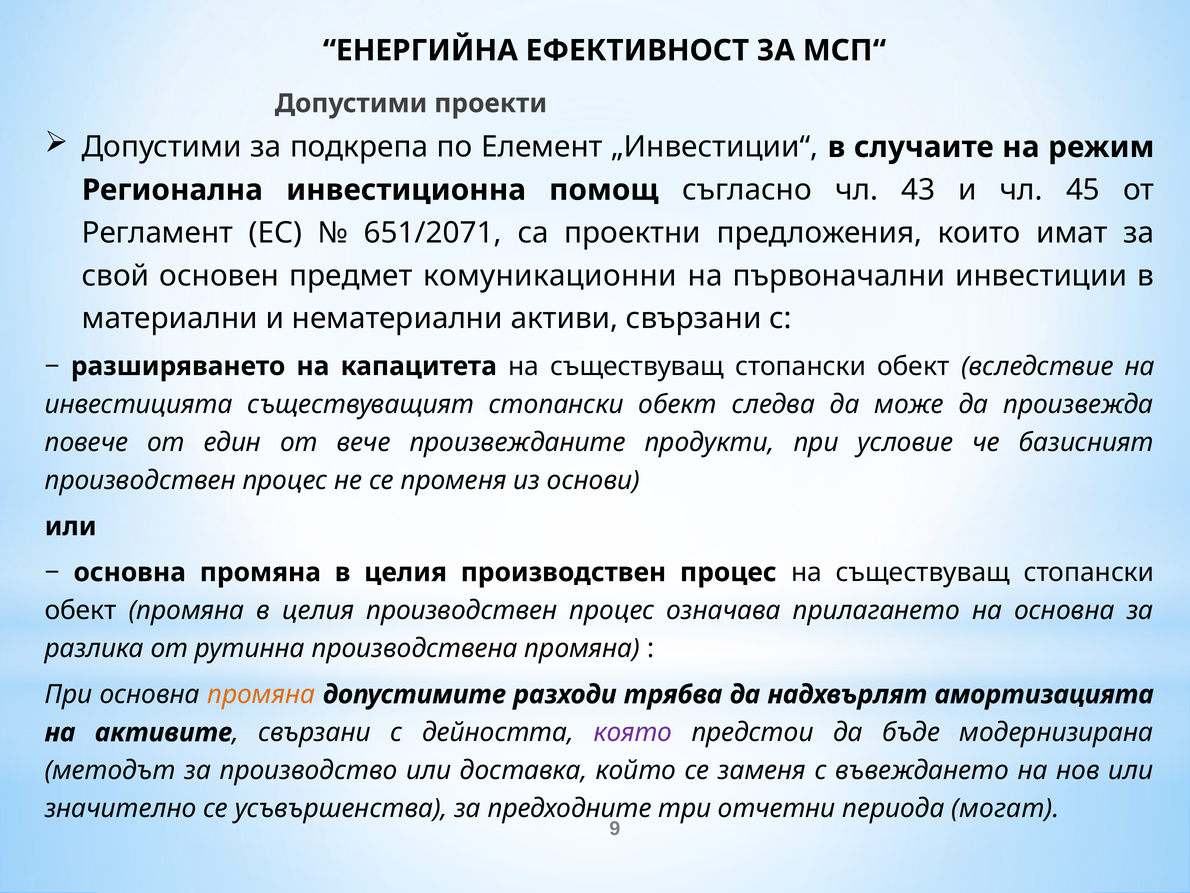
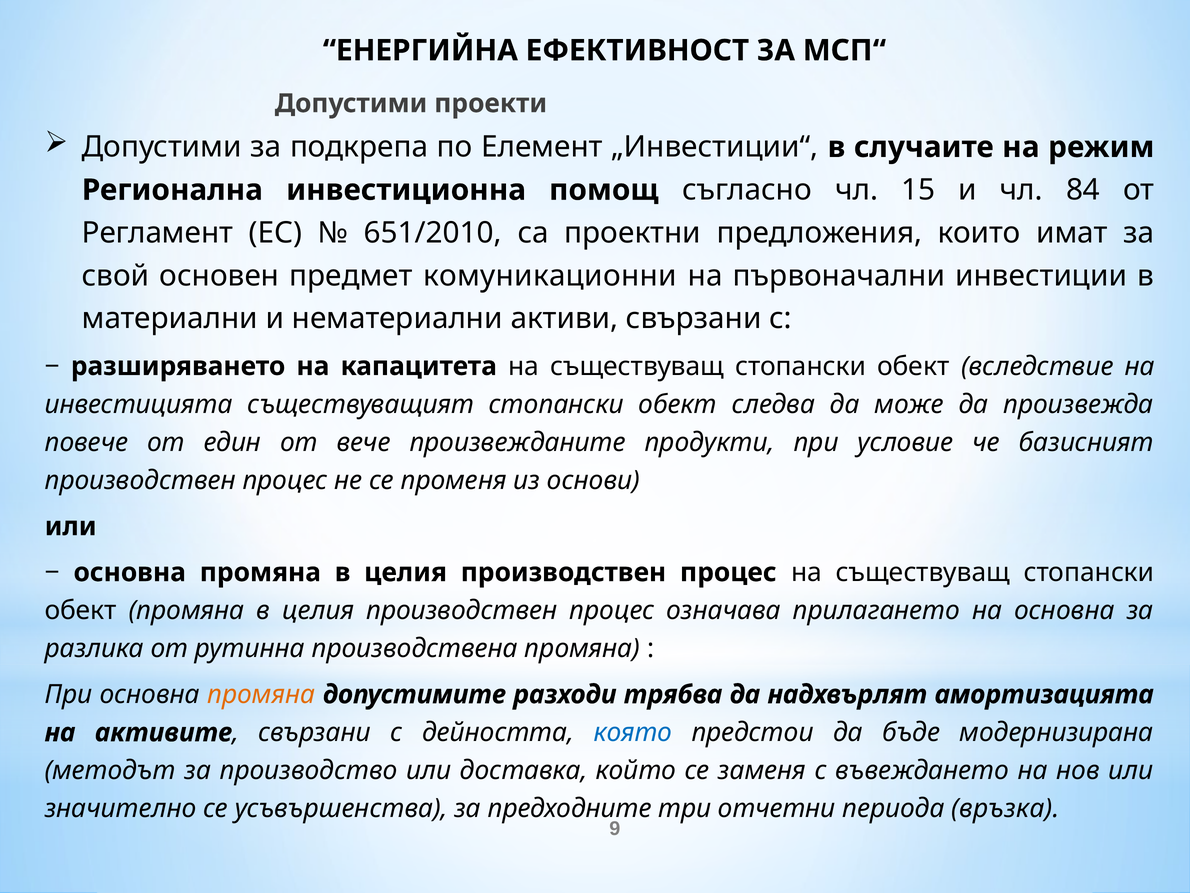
43: 43 -> 15 (918, 190)
45: 45 -> 84 (1083, 190)
651/2071: 651/2071 -> 651/2010 (433, 233)
която colour: purple -> blue (633, 732)
могат: могат -> връзка (1005, 808)
